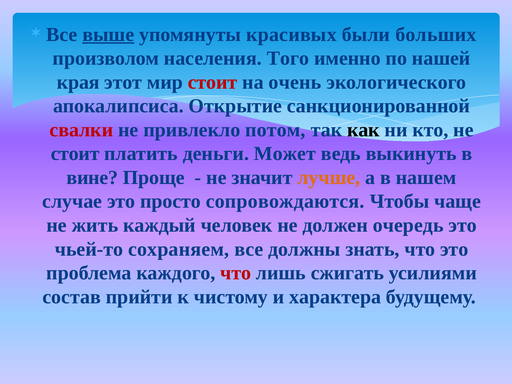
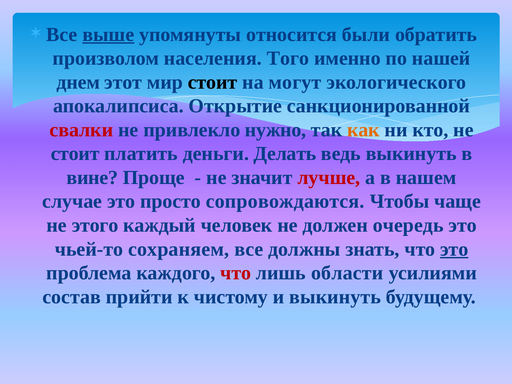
красивых: красивых -> относится (292, 34)
больших: больших -> обратить (436, 34)
края: края -> днем (78, 82)
стоит colour: red -> black (213, 82)
очень: очень -> могут (295, 82)
потом: потом -> нужно (276, 130)
как colour: black -> orange (363, 130)
Может: Может -> Делать (285, 154)
лучше colour: orange -> red (329, 178)
жить: жить -> этого (95, 225)
это underline: none -> present (454, 249)
сжигать: сжигать -> области (347, 273)
и характера: характера -> выкинуть (335, 297)
